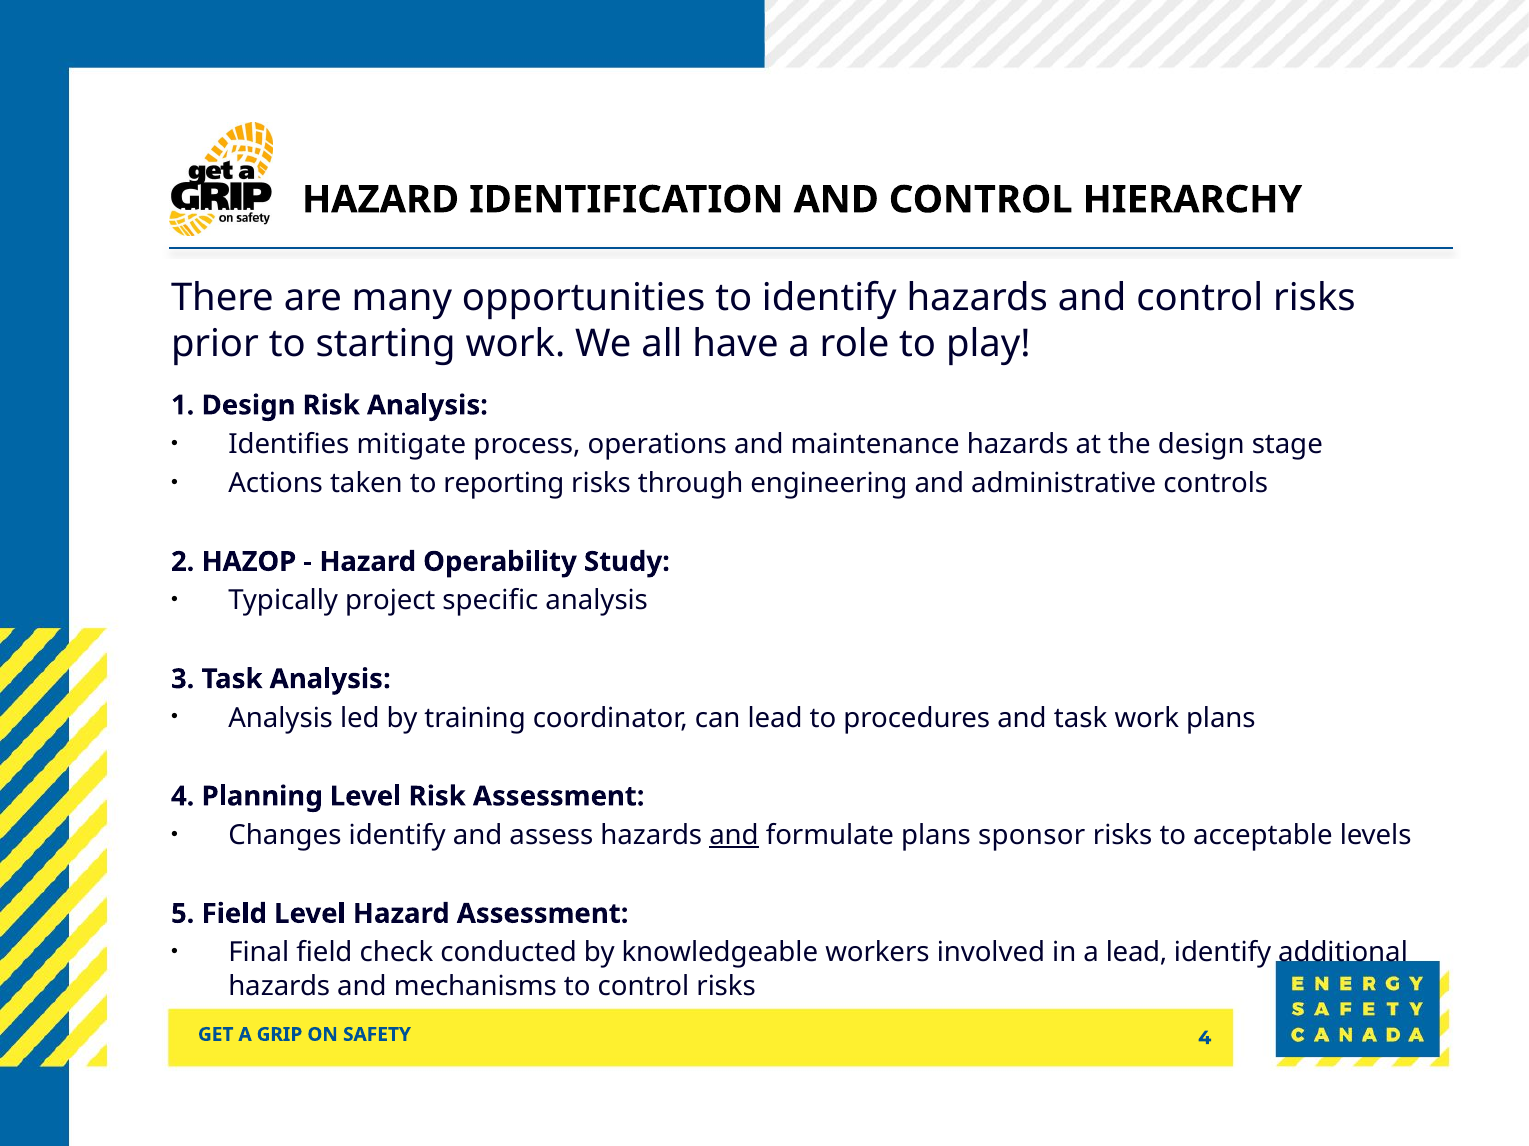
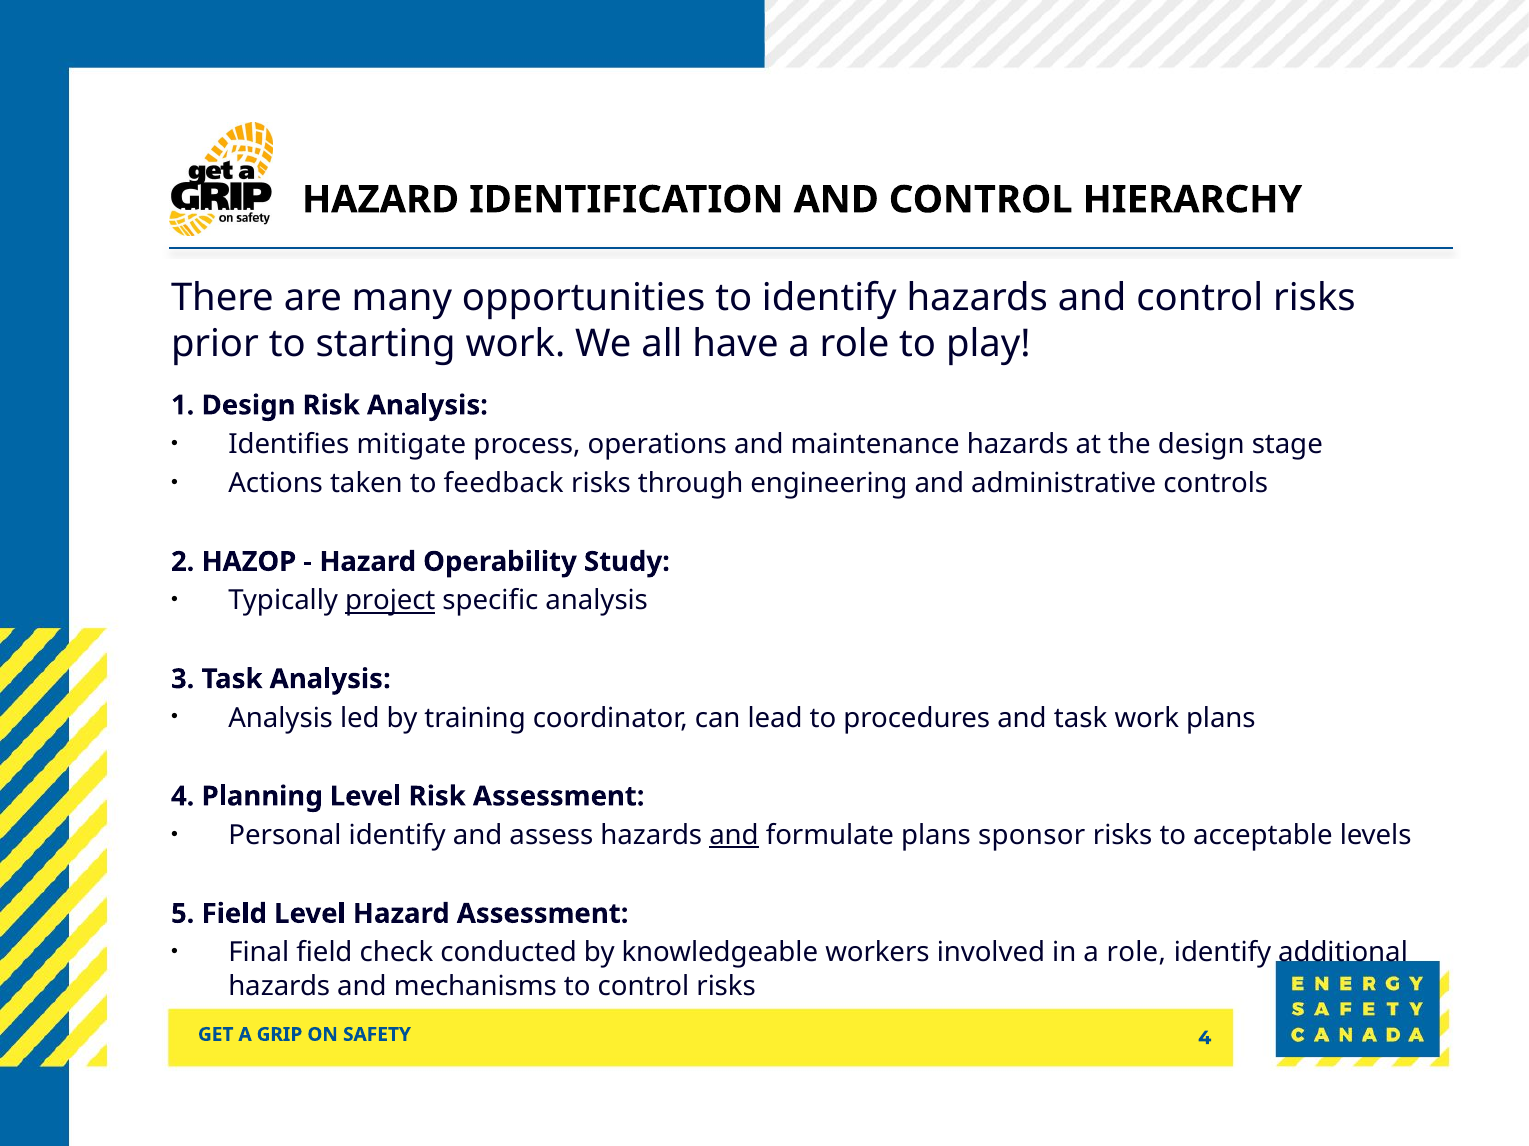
reporting: reporting -> feedback (504, 484)
project underline: none -> present (390, 601)
Changes: Changes -> Personal (285, 836)
in a lead: lead -> role (1136, 953)
